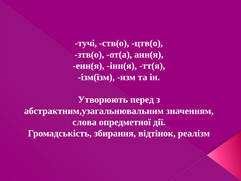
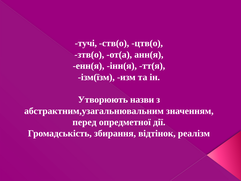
перед: перед -> назви (142, 100)
слова: слова -> перед (85, 122)
